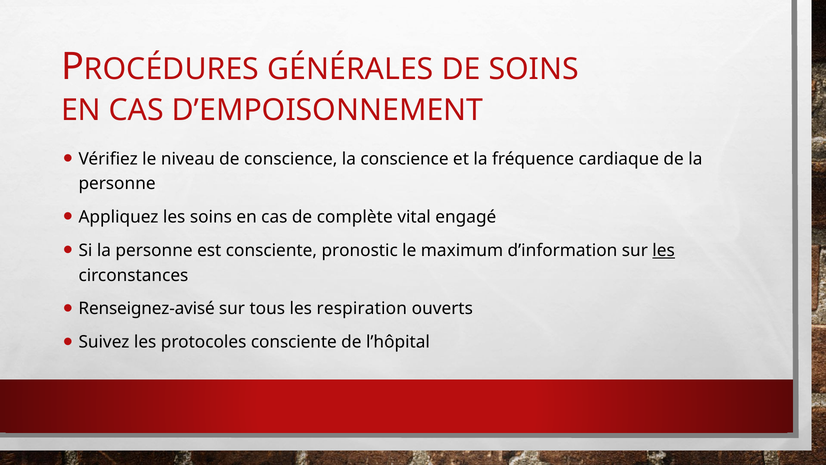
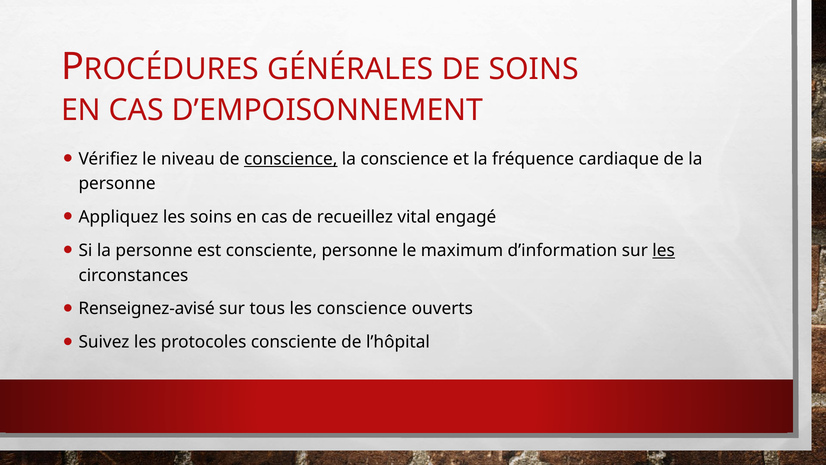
conscience underline: none -> present (291, 159)
complète: complète -> recueillez (355, 217)
consciente pronostic: pronostic -> personne (360, 250)
les respiration: respiration -> conscience (362, 309)
